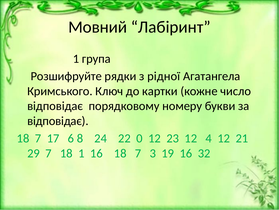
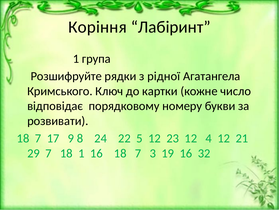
Мовний: Мовний -> Коріння (98, 27)
відповідає: відповідає -> розвивати (58, 121)
6: 6 -> 9 (71, 138)
0: 0 -> 5 (139, 138)
